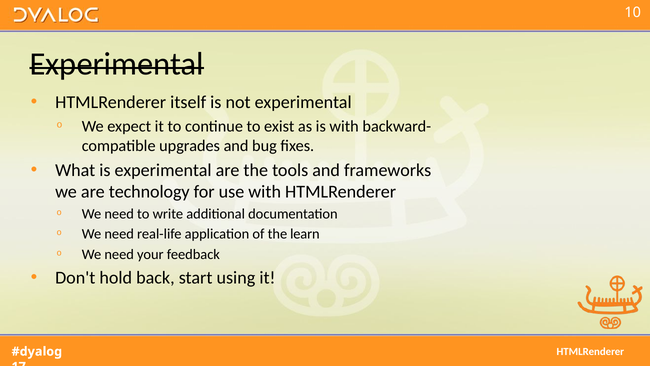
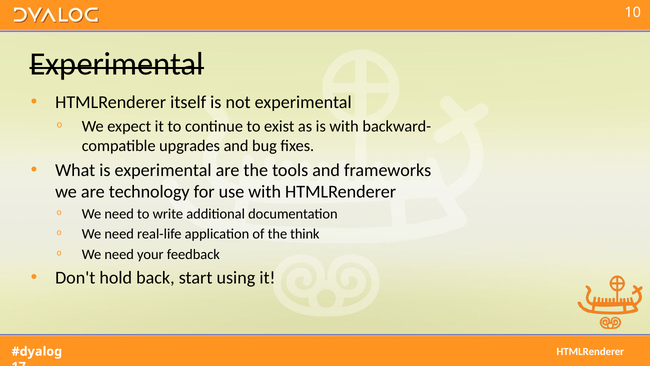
learn: learn -> think (305, 234)
